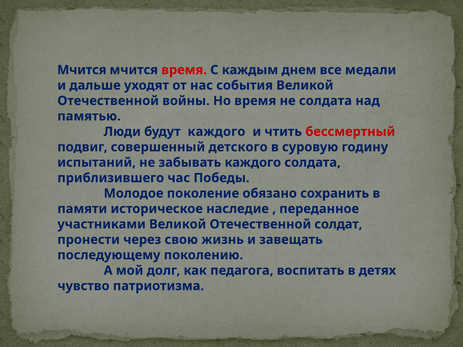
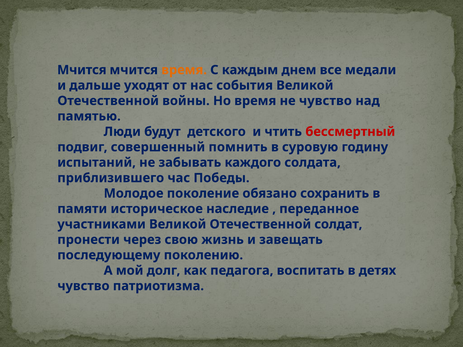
время colour: red -> orange (184, 70)
не солдата: солдата -> чувство (325, 101)
будут каждого: каждого -> детского (217, 132)
детского: детского -> помнить (238, 147)
